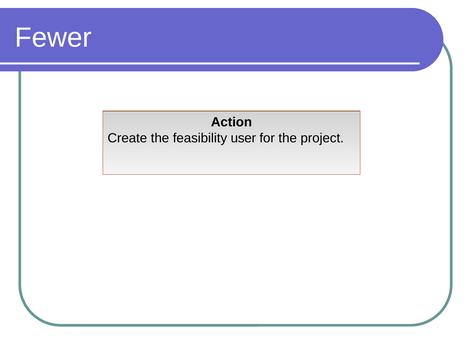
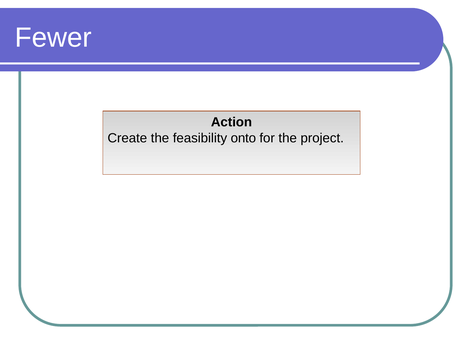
user: user -> onto (243, 138)
